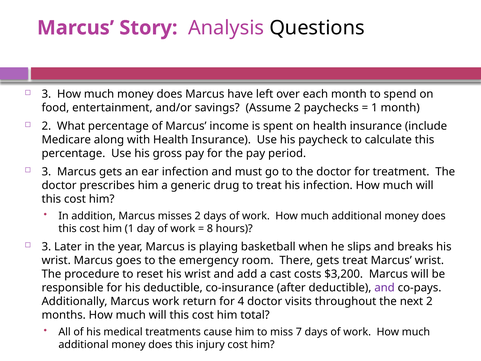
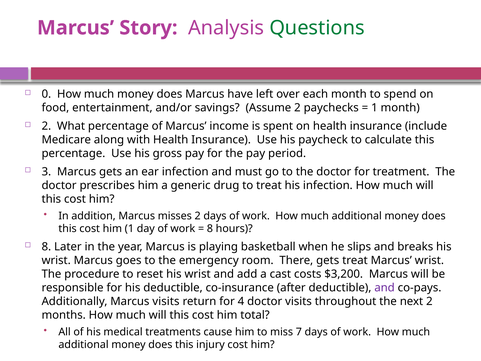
Questions colour: black -> green (317, 28)
3: 3 -> 0 (46, 94)
3: 3 -> 8 (46, 247)
Marcus work: work -> visits (166, 301)
